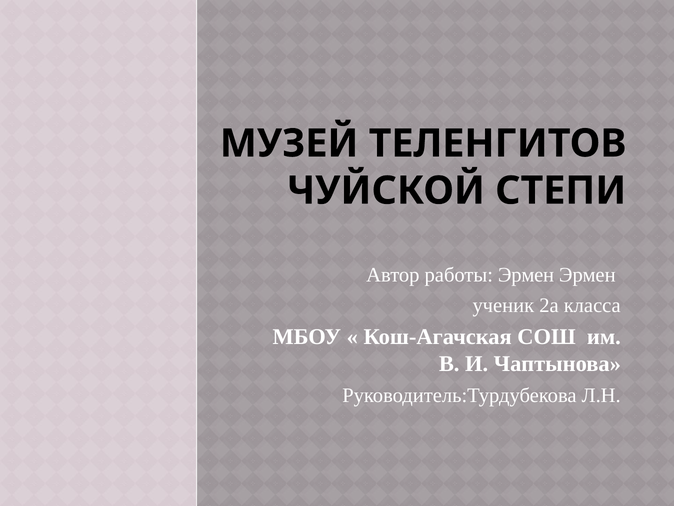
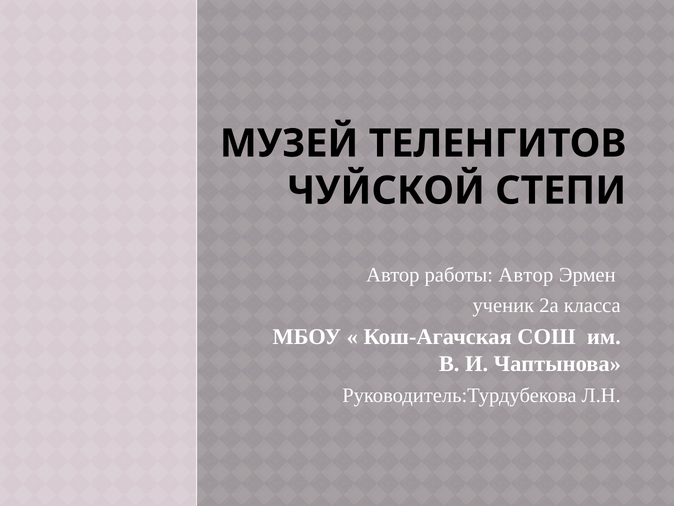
работы Эрмен: Эрмен -> Автор (526, 275)
